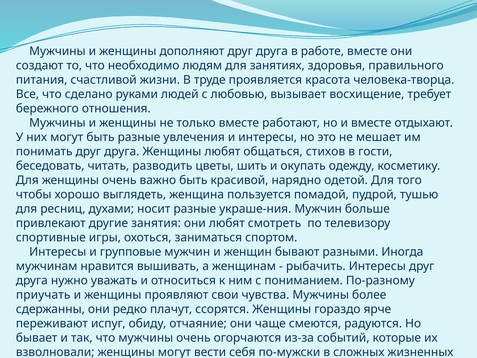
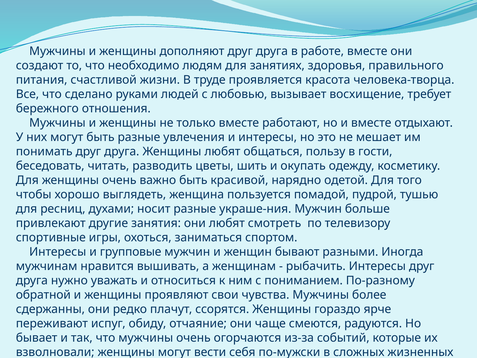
стихов: стихов -> пользу (326, 151)
приучать: приучать -> обратной (43, 295)
